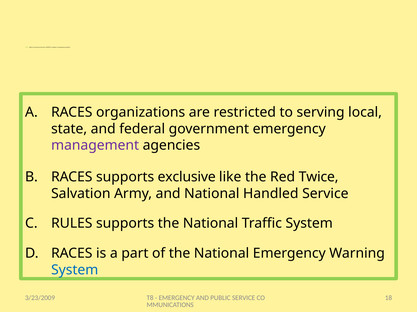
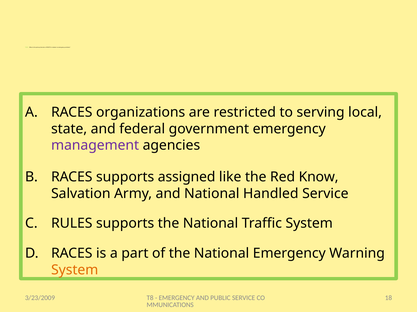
exclusive: exclusive -> assigned (187, 177)
Twice: Twice -> Know (319, 177)
System colour: blue -> orange (75, 270)
